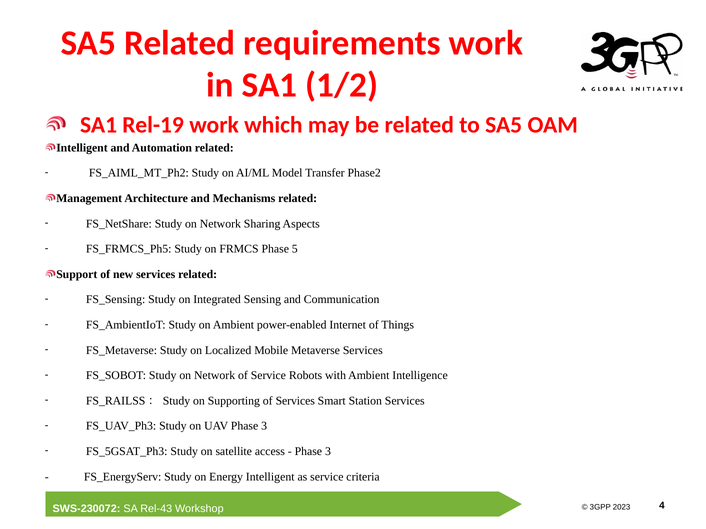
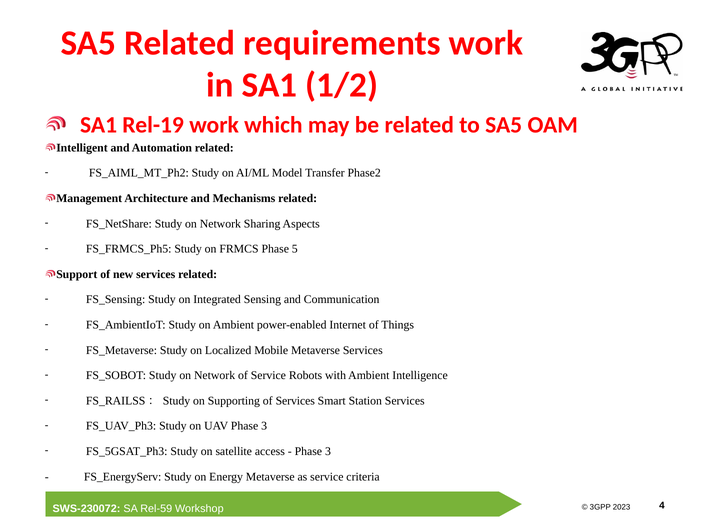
Energy Intelligent: Intelligent -> Metaverse (270, 477)
Rel-43: Rel-43 -> Rel-59 (156, 509)
